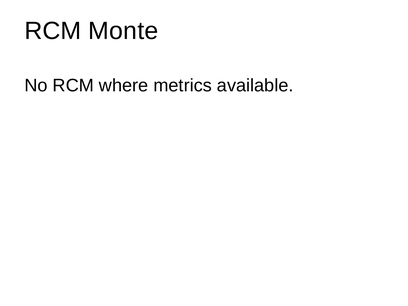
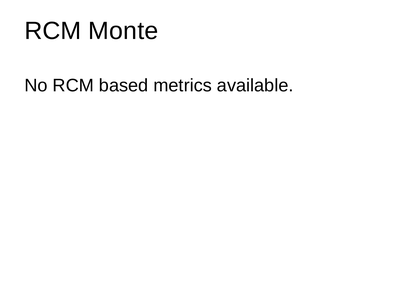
where: where -> based (124, 86)
